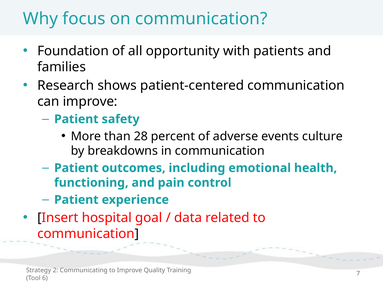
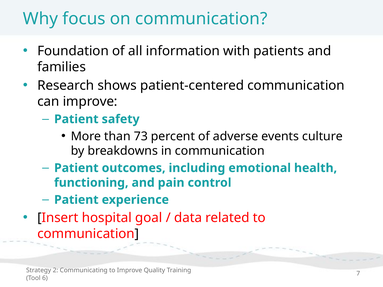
opportunity: opportunity -> information (183, 51)
28: 28 -> 73 (141, 136)
